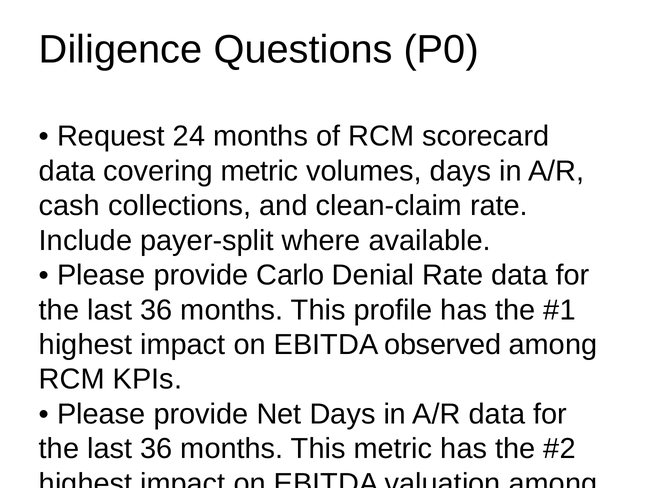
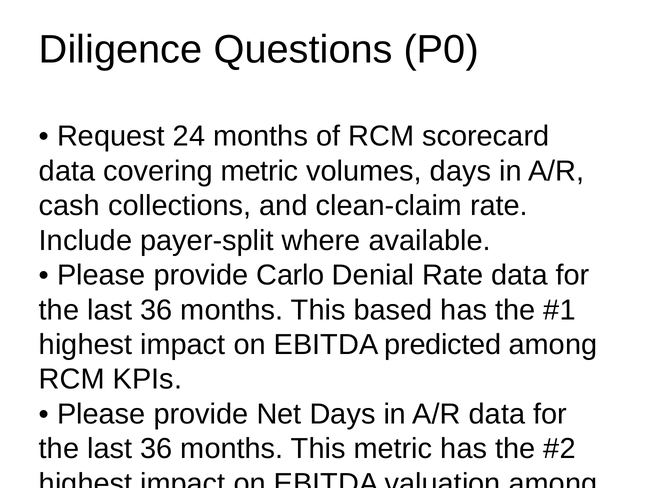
profile: profile -> based (393, 310)
observed: observed -> predicted (443, 345)
